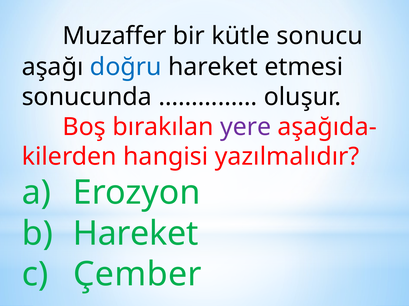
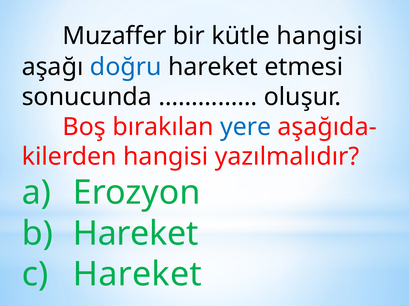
kütle sonucu: sonucu -> hangisi (320, 36)
yere colour: purple -> blue (246, 127)
Çember: Çember -> Hareket (137, 275)
